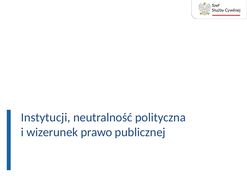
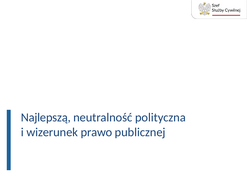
Instytucji: Instytucji -> Najlepszą (46, 118)
